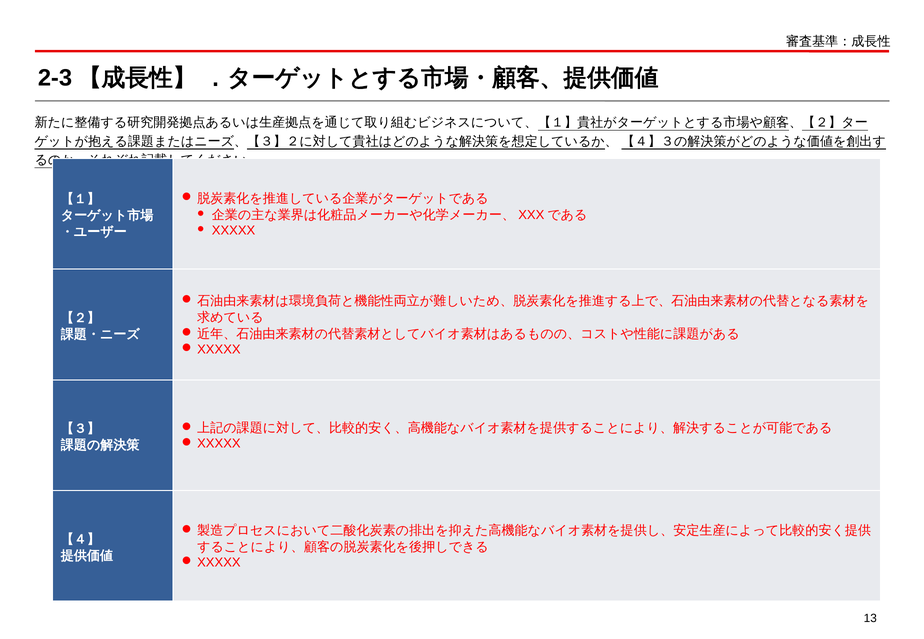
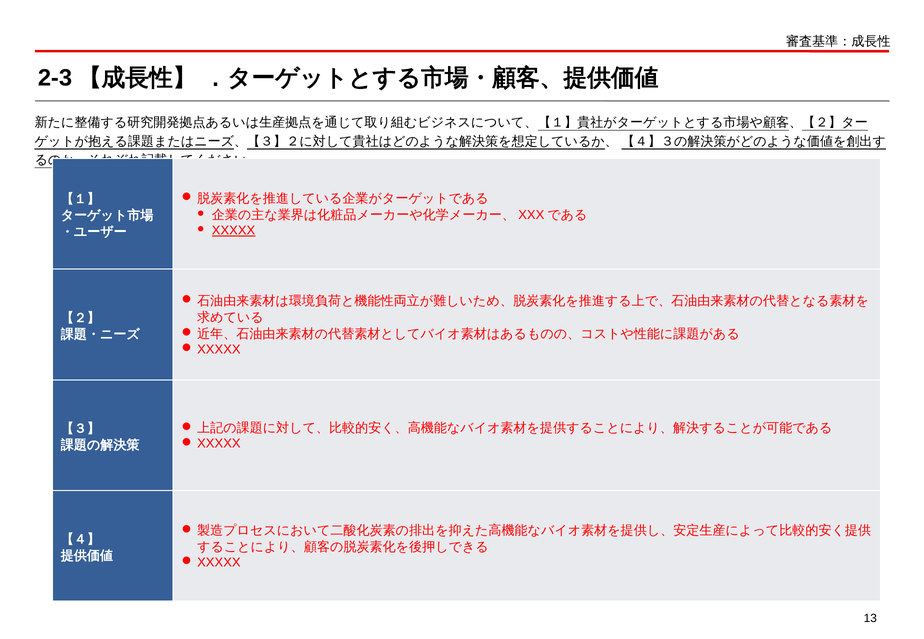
XXXXX underline: none -> present (234, 231)
